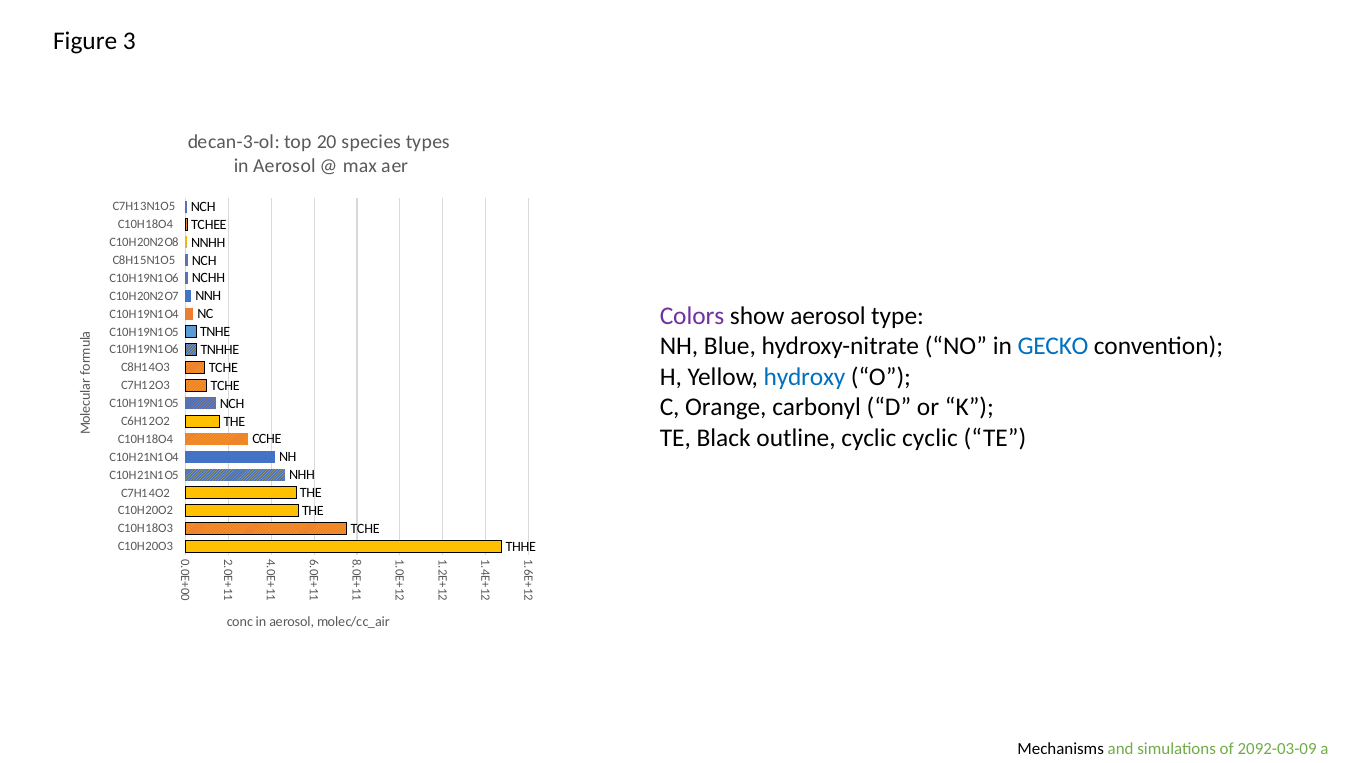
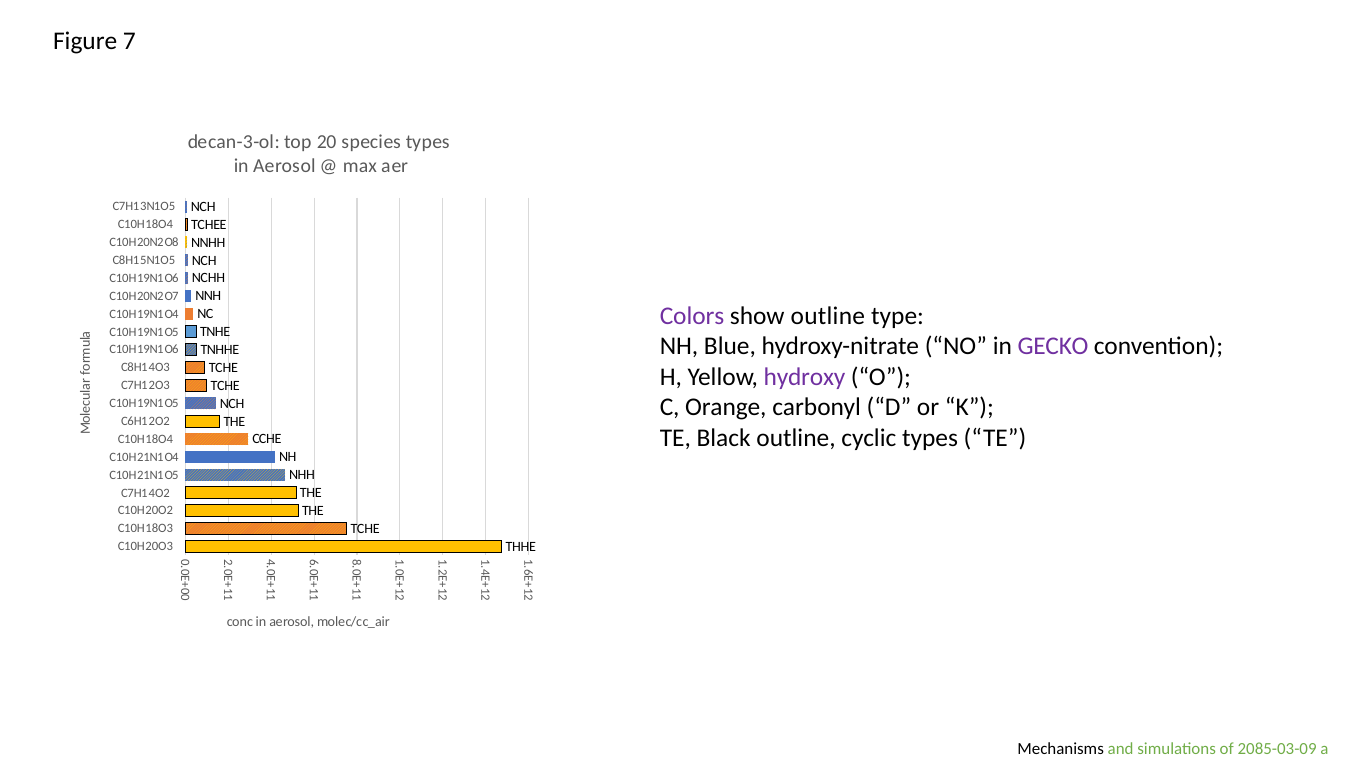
3: 3 -> 7 (129, 41)
show aerosol: aerosol -> outline (828, 316)
GECKO colour: blue -> purple (1053, 346)
hydroxy colour: blue -> purple (805, 377)
cyclic cyclic: cyclic -> types (930, 438)
2092-03-09: 2092-03-09 -> 2085-03-09 (1277, 748)
